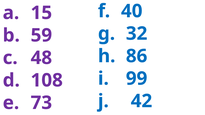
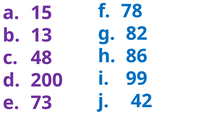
40: 40 -> 78 (132, 11)
32: 32 -> 82 (137, 34)
59: 59 -> 13 (41, 35)
108: 108 -> 200 (47, 81)
